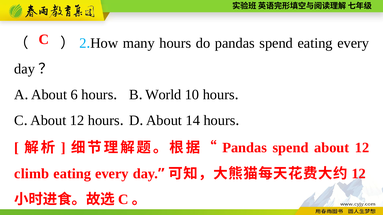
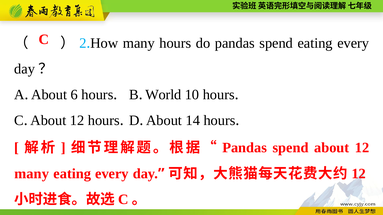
climb: climb -> many (32, 174)
